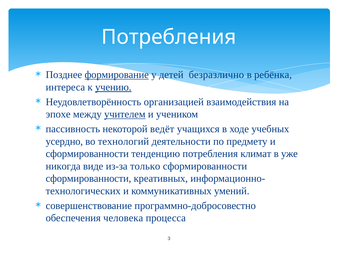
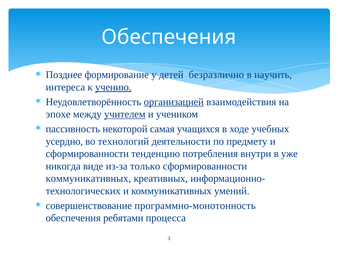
Потребления: Потребления -> Обеспечения (169, 37)
формирование underline: present -> none (117, 75)
ребёнка: ребёнка -> научить (273, 75)
организацией underline: none -> present (174, 102)
ведёт: ведёт -> самая (162, 129)
климат: климат -> внутри (256, 153)
сформированности: сформированности -> коммуникативных (88, 178)
программно-добросовестно: программно-добросовестно -> программно-монотонность (195, 205)
человека: человека -> ребятами (123, 218)
